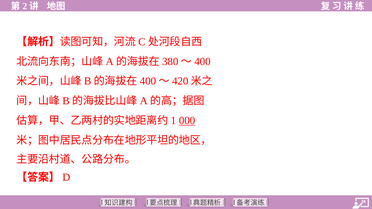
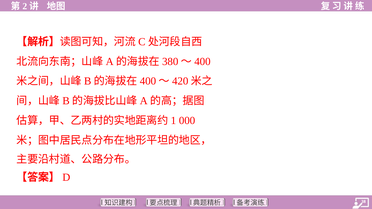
000 underline: present -> none (187, 121)
